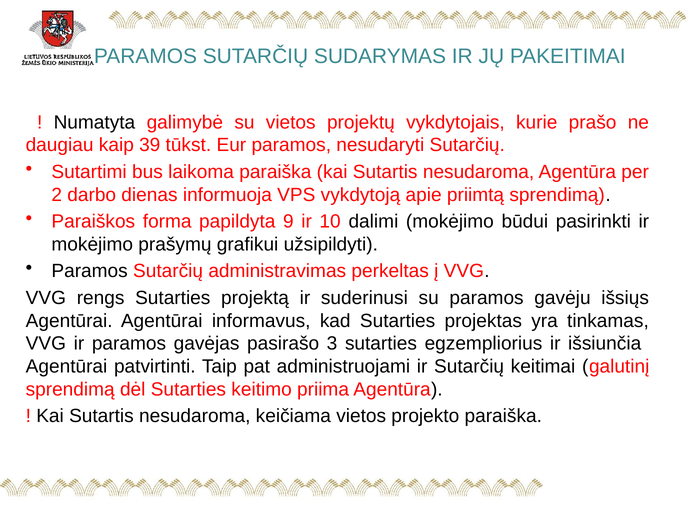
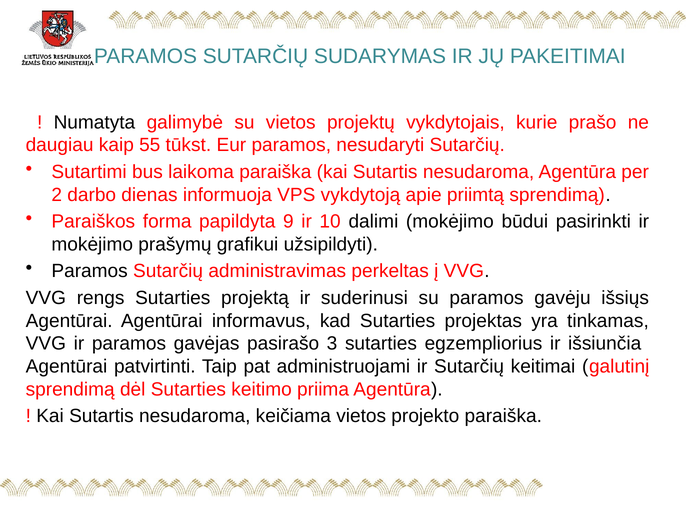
39: 39 -> 55 (150, 145)
